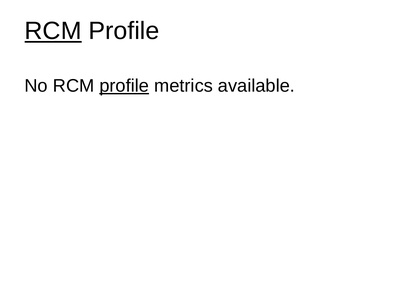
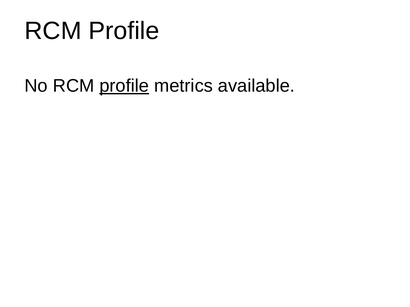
RCM underline: present -> none (53, 31)
